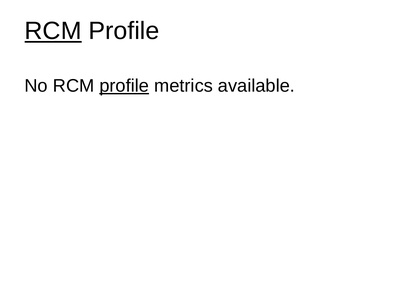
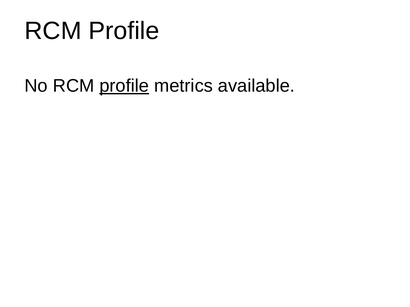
RCM underline: present -> none (53, 31)
